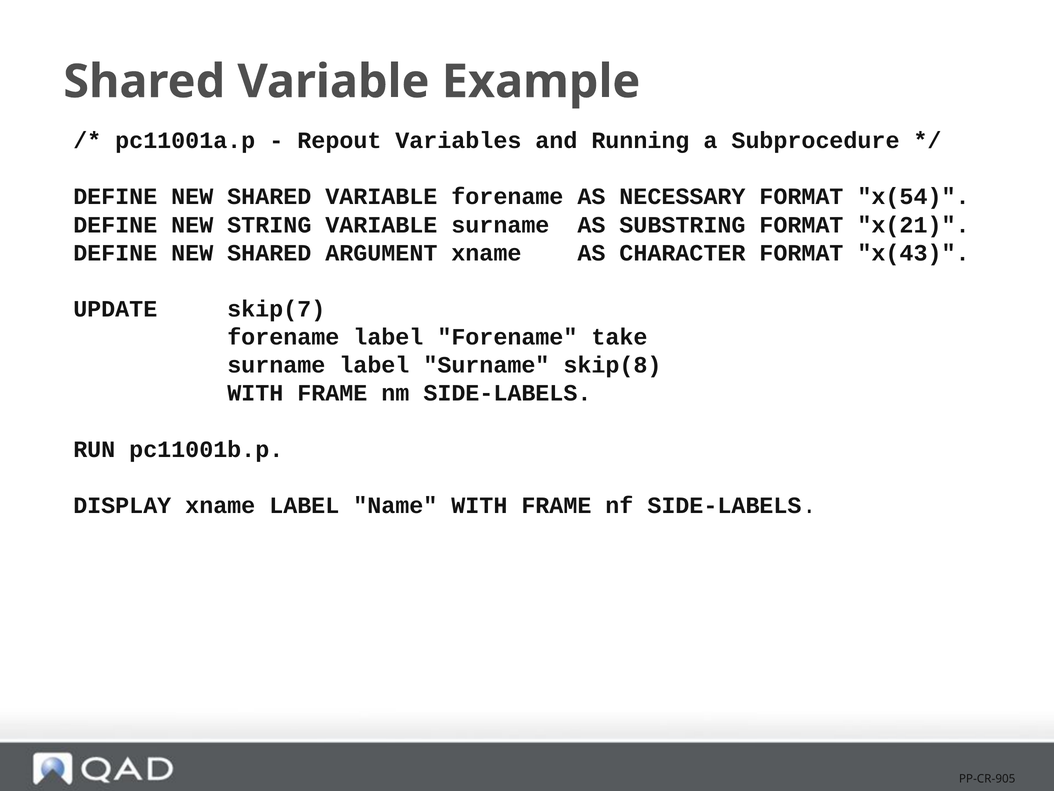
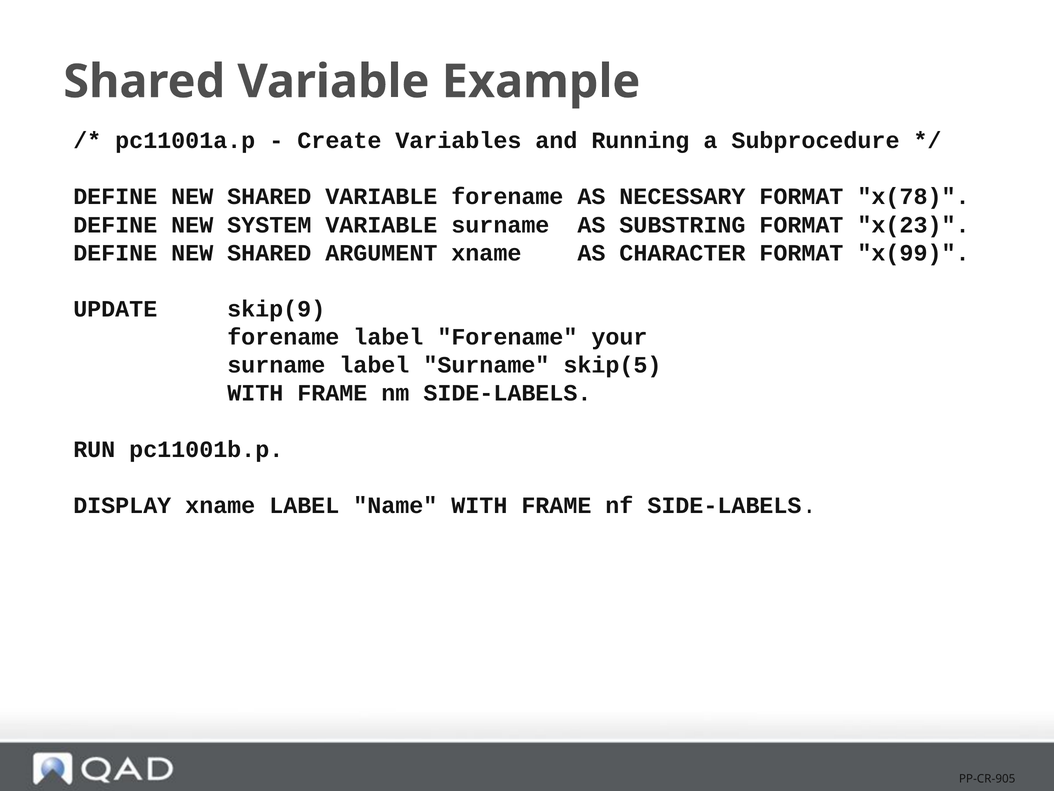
Repout: Repout -> Create (339, 141)
x(54: x(54 -> x(78 (914, 197)
STRING: STRING -> SYSTEM (269, 225)
x(21: x(21 -> x(23 (914, 225)
x(43: x(43 -> x(99 (914, 253)
skip(7: skip(7 -> skip(9 (276, 309)
take: take -> your (619, 337)
skip(8: skip(8 -> skip(5 (612, 365)
